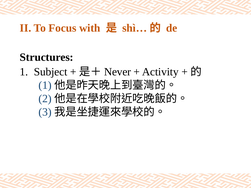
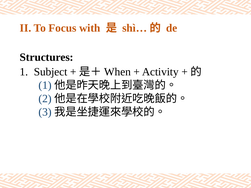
Never: Never -> When (117, 72)
